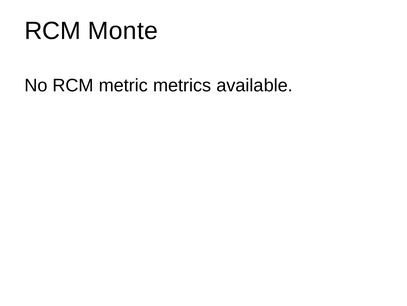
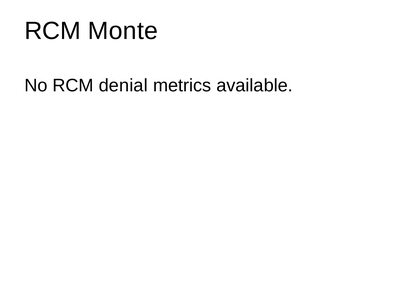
metric: metric -> denial (123, 85)
